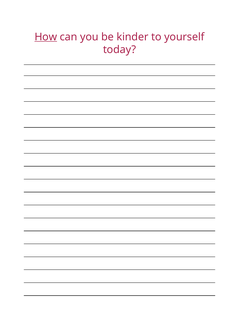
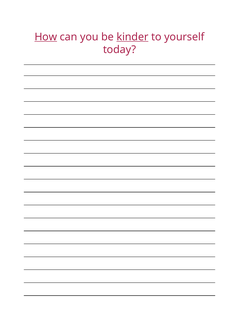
kinder underline: none -> present (132, 37)
